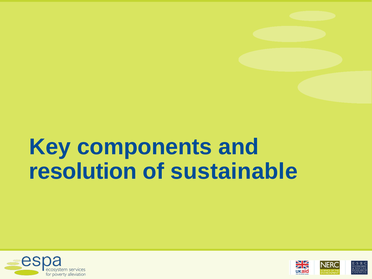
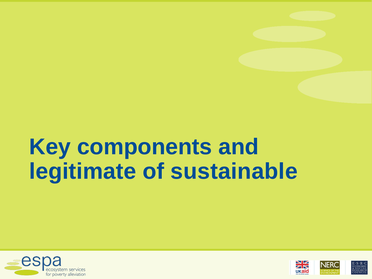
resolution: resolution -> legitimate (83, 171)
